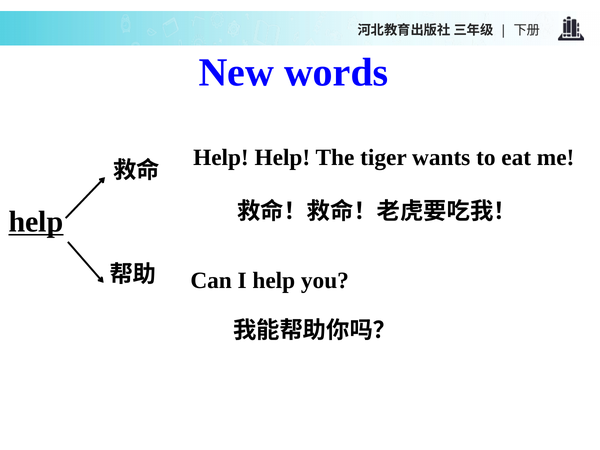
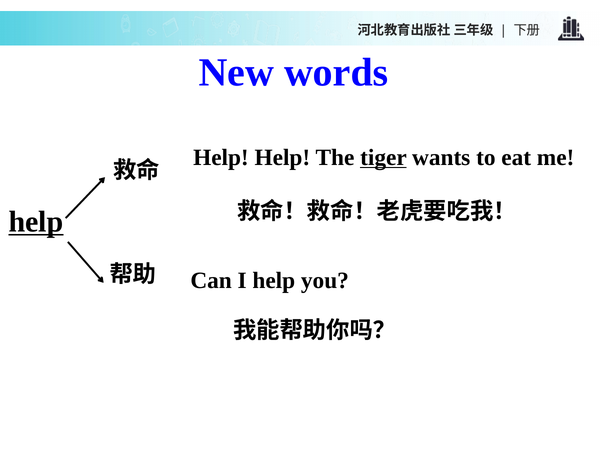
tiger underline: none -> present (383, 157)
